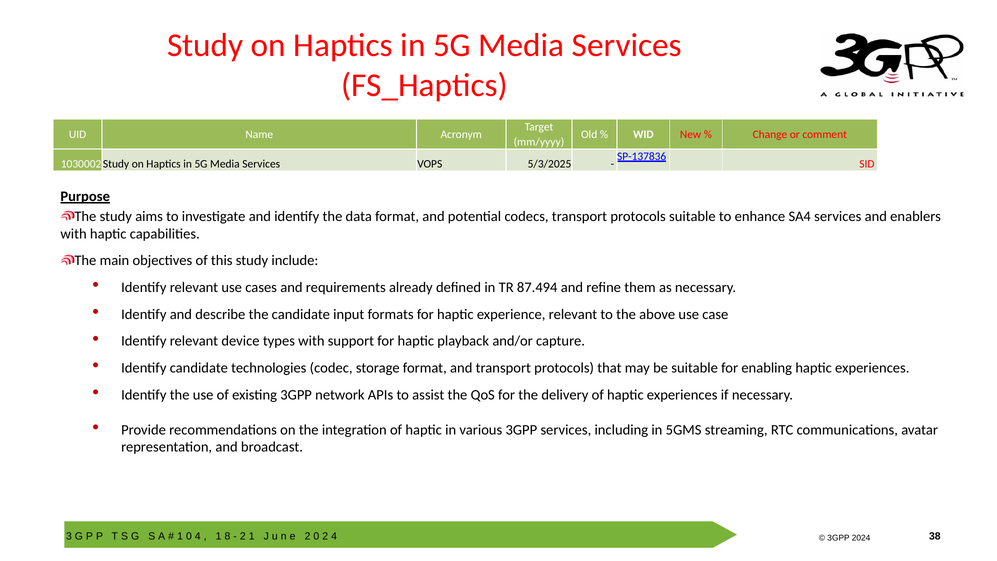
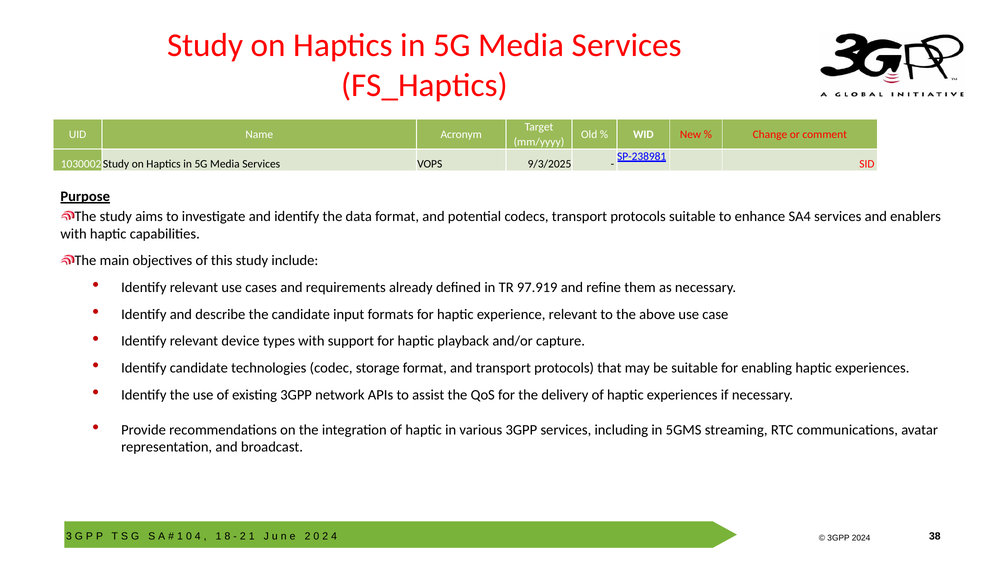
SP-137836: SP-137836 -> SP-238981 (642, 156)
5/3/2025: 5/3/2025 -> 9/3/2025 (549, 164)
87.494: 87.494 -> 97.919 (537, 287)
